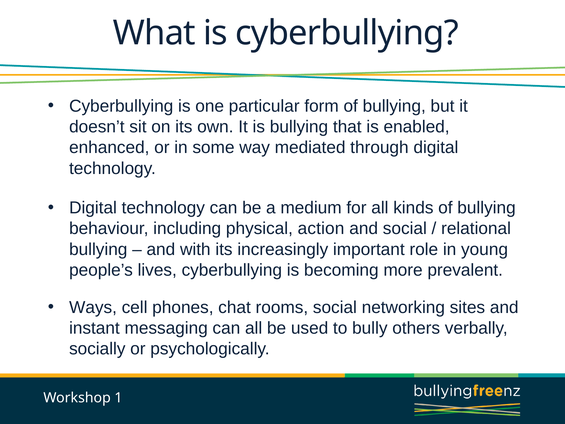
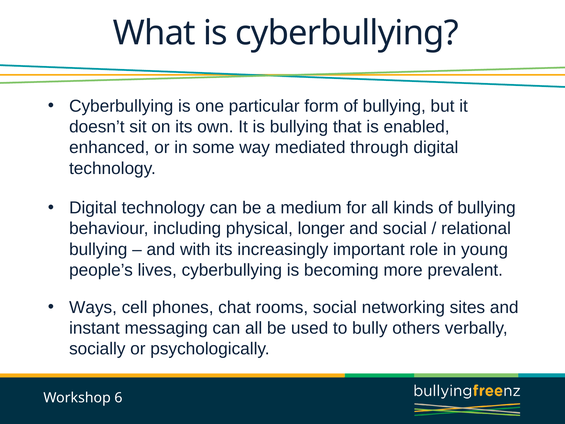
action: action -> longer (321, 228)
1: 1 -> 6 (118, 398)
